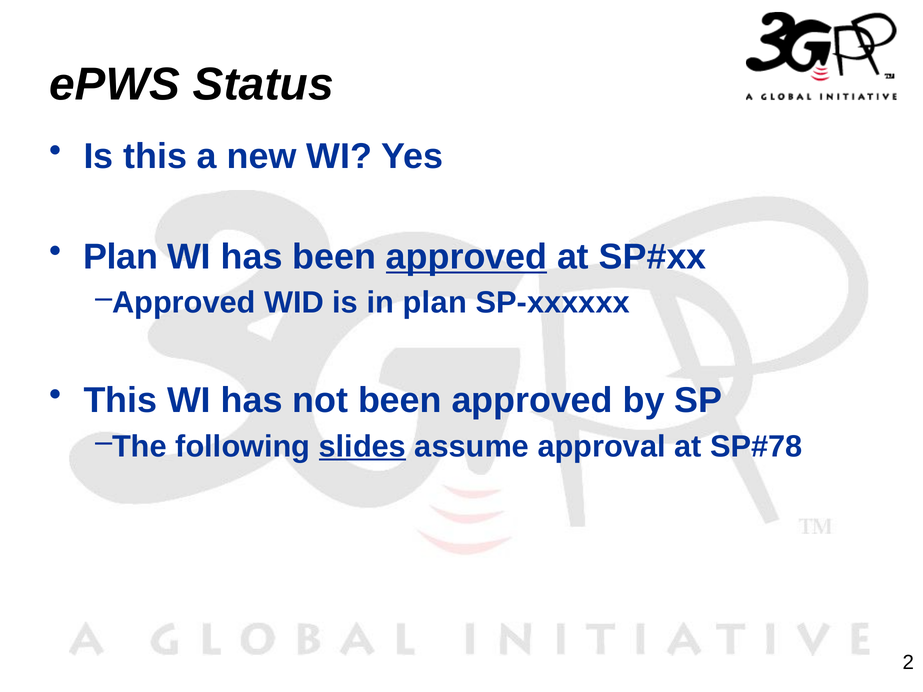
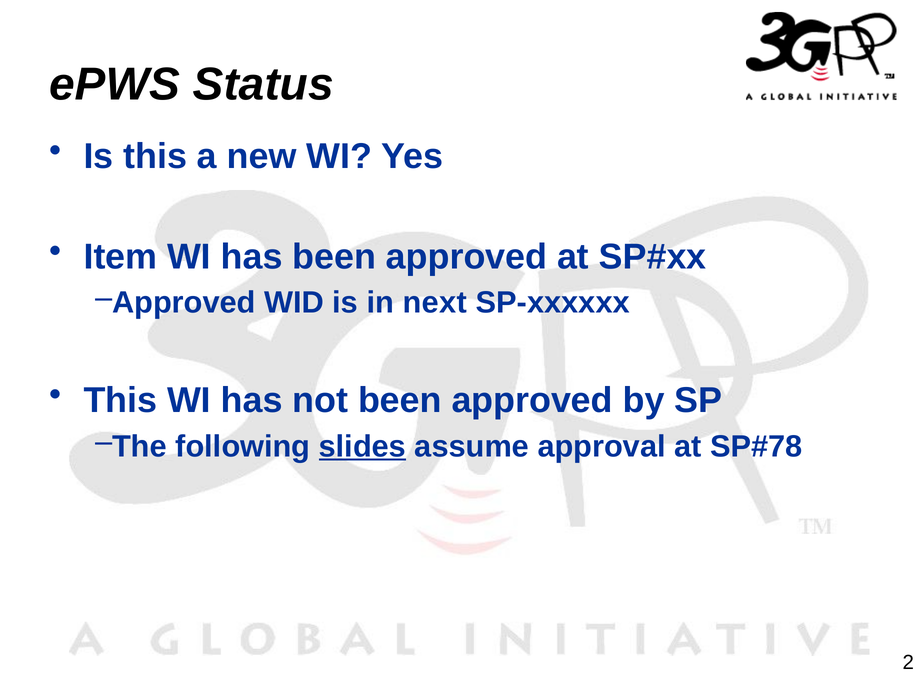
Plan: Plan -> Item (120, 257)
approved underline: present -> none (467, 257)
in plan: plan -> next (435, 303)
